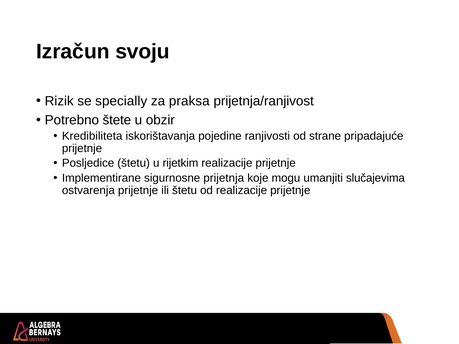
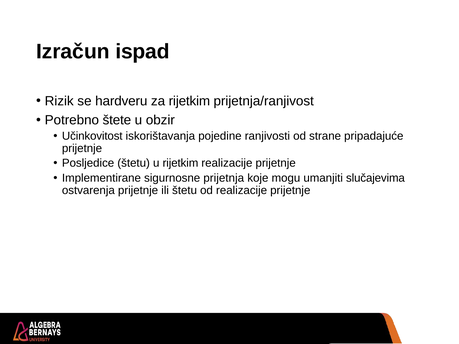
svoju: svoju -> ispad (143, 51)
specially: specially -> hardveru (121, 101)
za praksa: praksa -> rijetkim (189, 101)
Kredibiliteta: Kredibiliteta -> Učinkovitost (92, 136)
